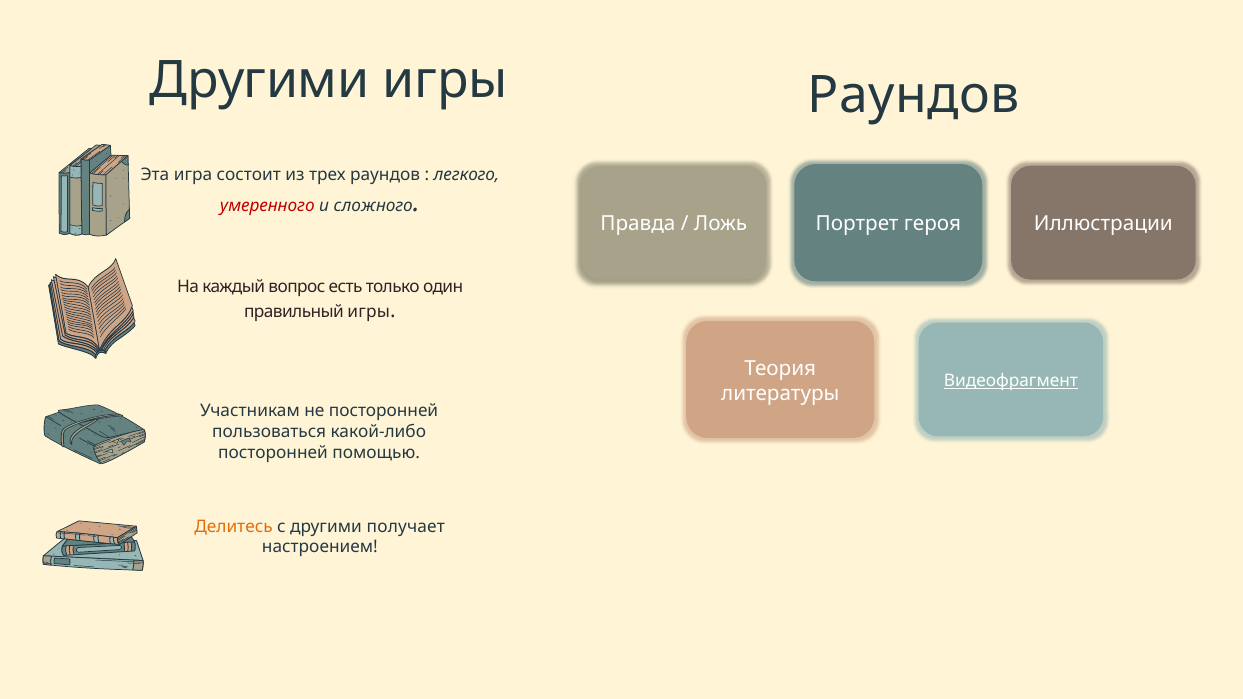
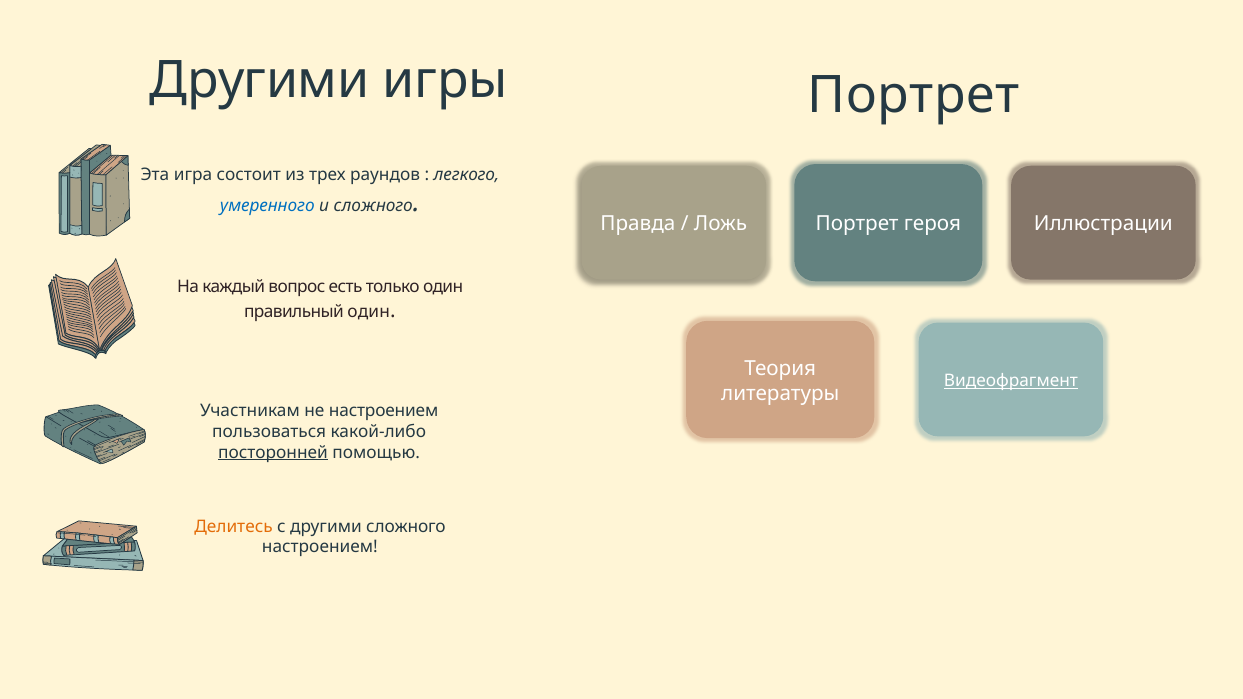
Раундов: Раундов -> Портрет (914, 96)
умеренного colour: red -> blue (267, 206)
правильный игры: игры -> один (369, 312)
не посторонней: посторонней -> настроением (384, 411)
посторонней underline: none -> present (273, 453)
другими получает: получает -> сложного (406, 527)
